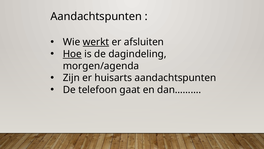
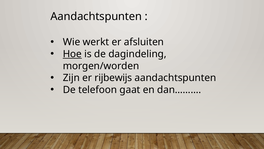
werkt underline: present -> none (96, 42)
morgen/agenda: morgen/agenda -> morgen/worden (101, 66)
huisarts: huisarts -> rijbewijs (113, 78)
